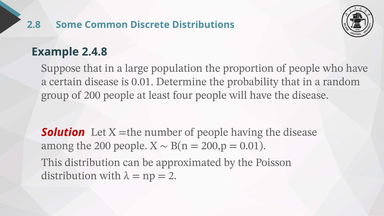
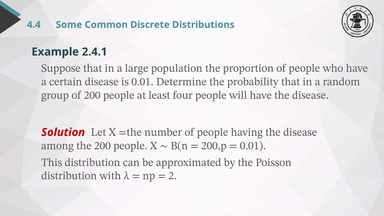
2.8: 2.8 -> 4.4 (34, 25)
2.4.8: 2.4.8 -> 2.4.1 (95, 52)
